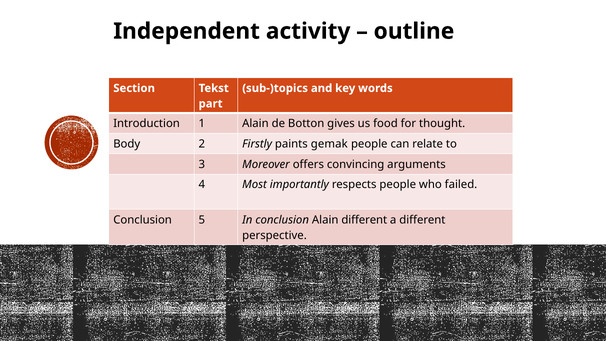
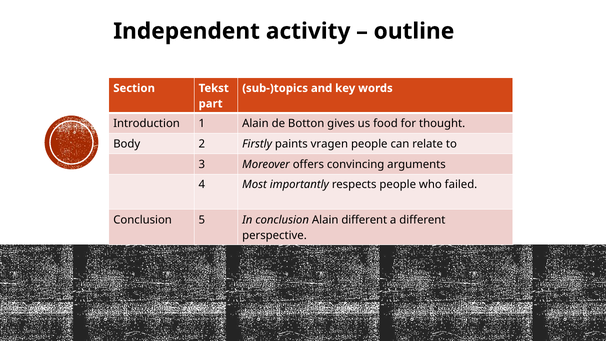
gemak: gemak -> vragen (329, 144)
